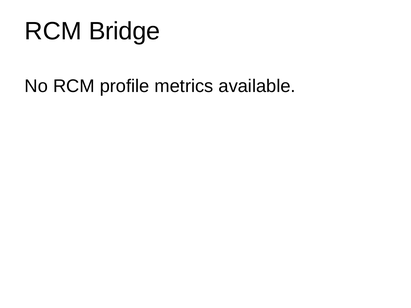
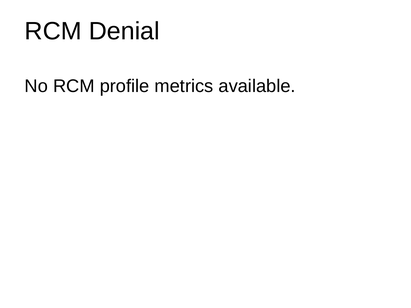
Bridge: Bridge -> Denial (124, 31)
